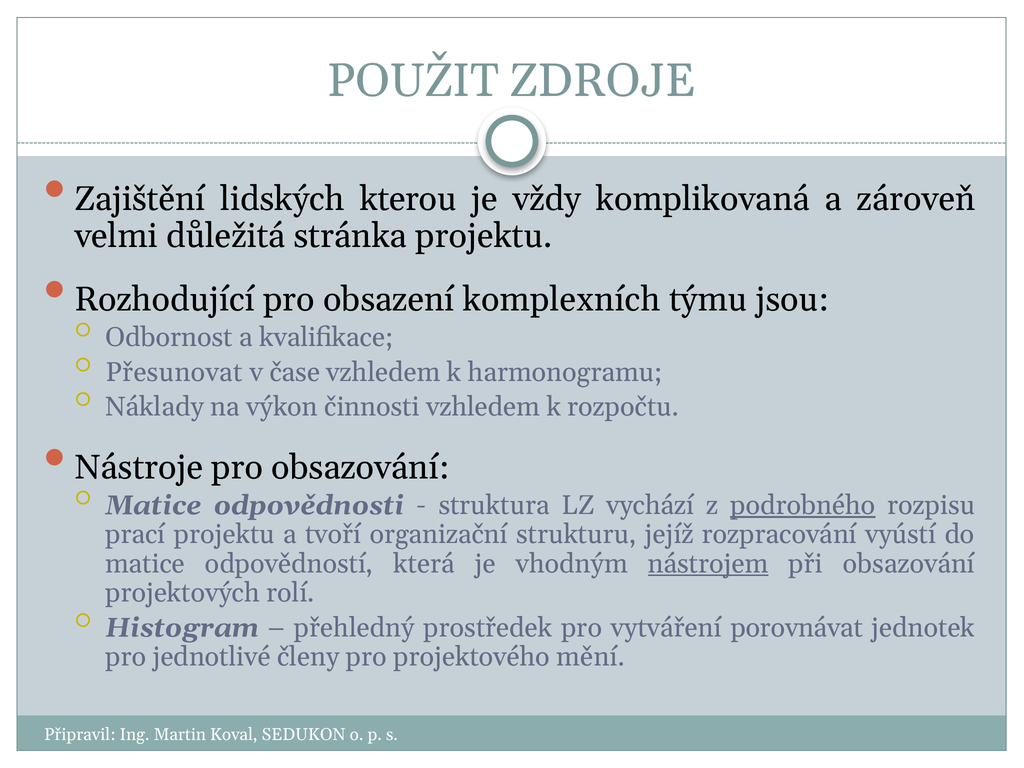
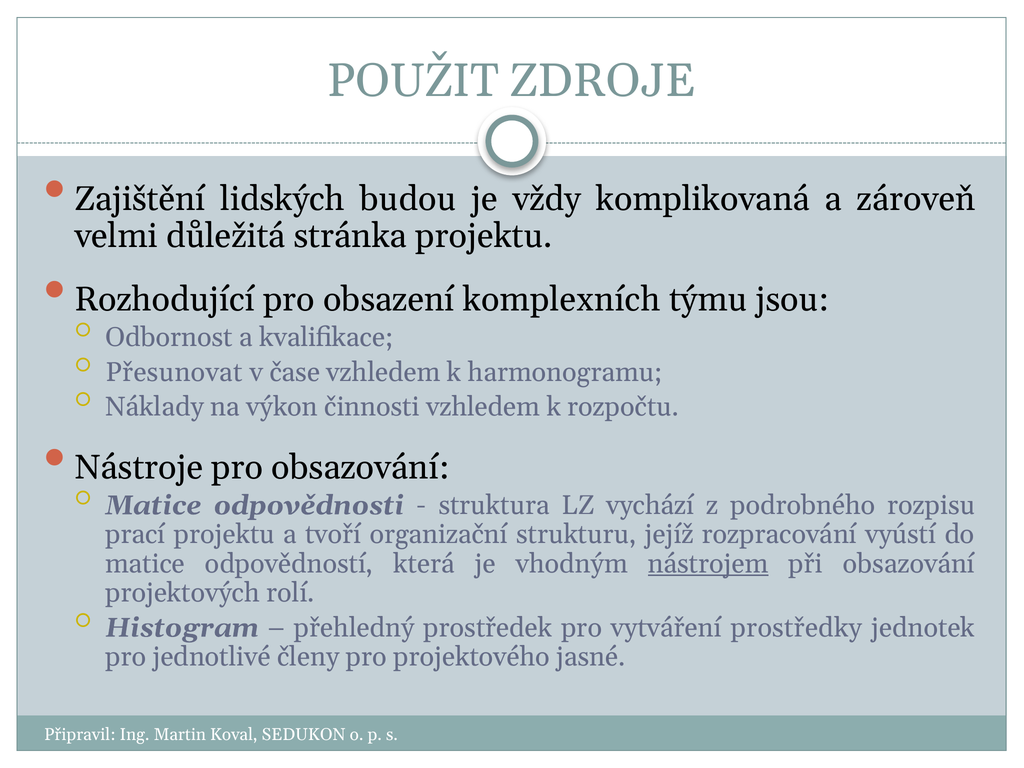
kterou: kterou -> budou (408, 199)
podrobného underline: present -> none (803, 505)
porovnávat: porovnávat -> prostředky (796, 628)
mění: mění -> jasné (591, 657)
